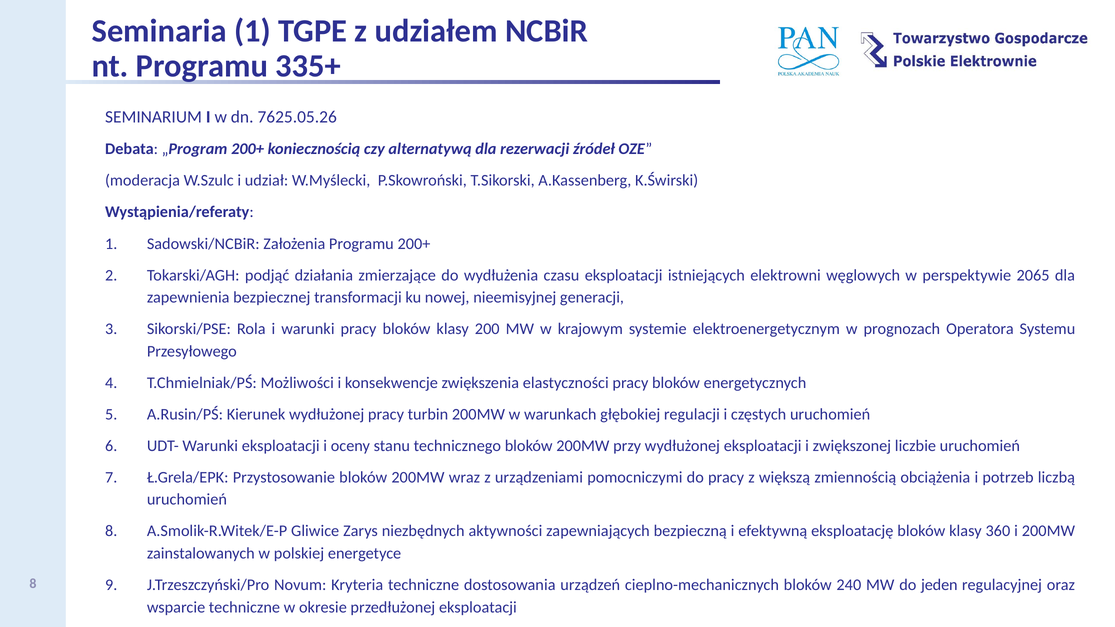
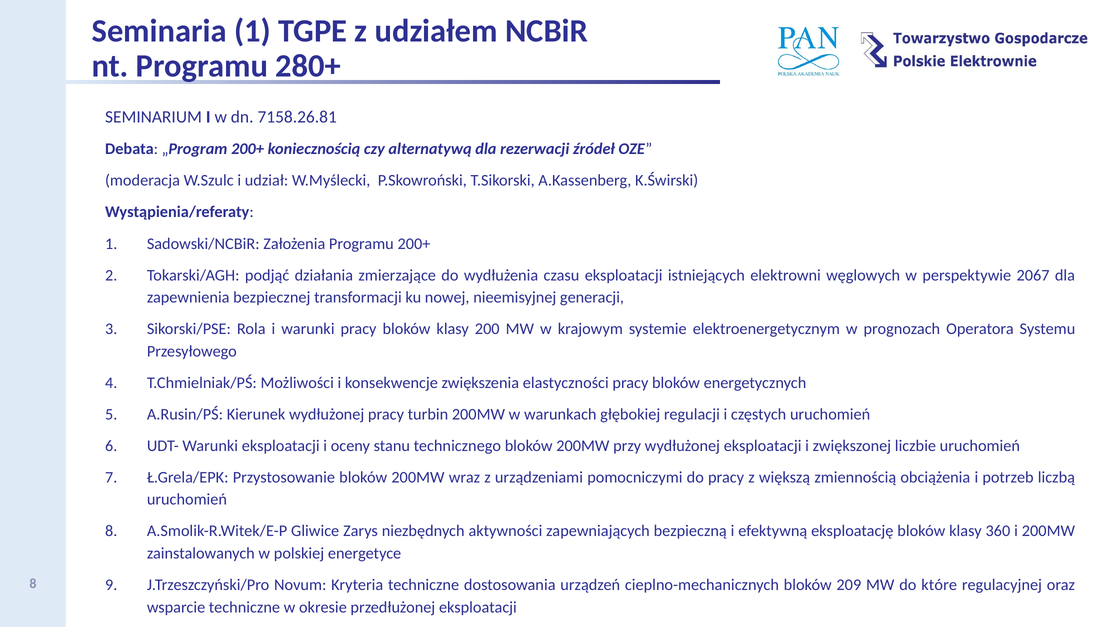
335+: 335+ -> 280+ (308, 66)
7625.05.26: 7625.05.26 -> 7158.26.81 (297, 117)
2065: 2065 -> 2067 (1033, 275)
240: 240 -> 209 (849, 585)
jeden: jeden -> które (939, 585)
